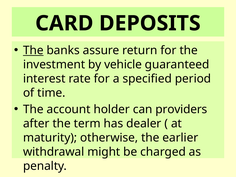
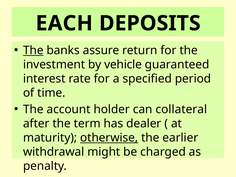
CARD: CARD -> EACH (64, 23)
providers: providers -> collateral (181, 109)
otherwise underline: none -> present (109, 138)
